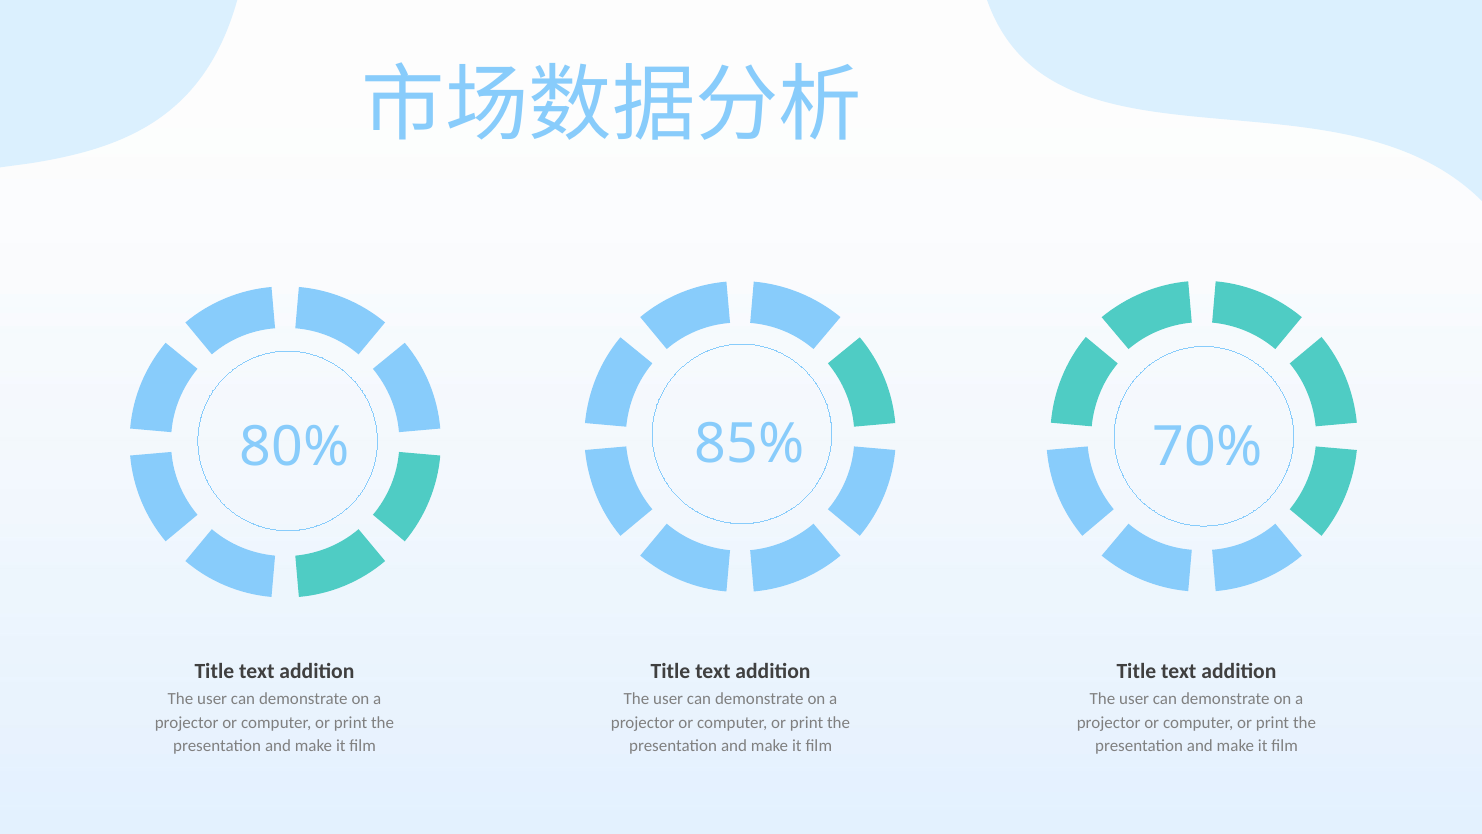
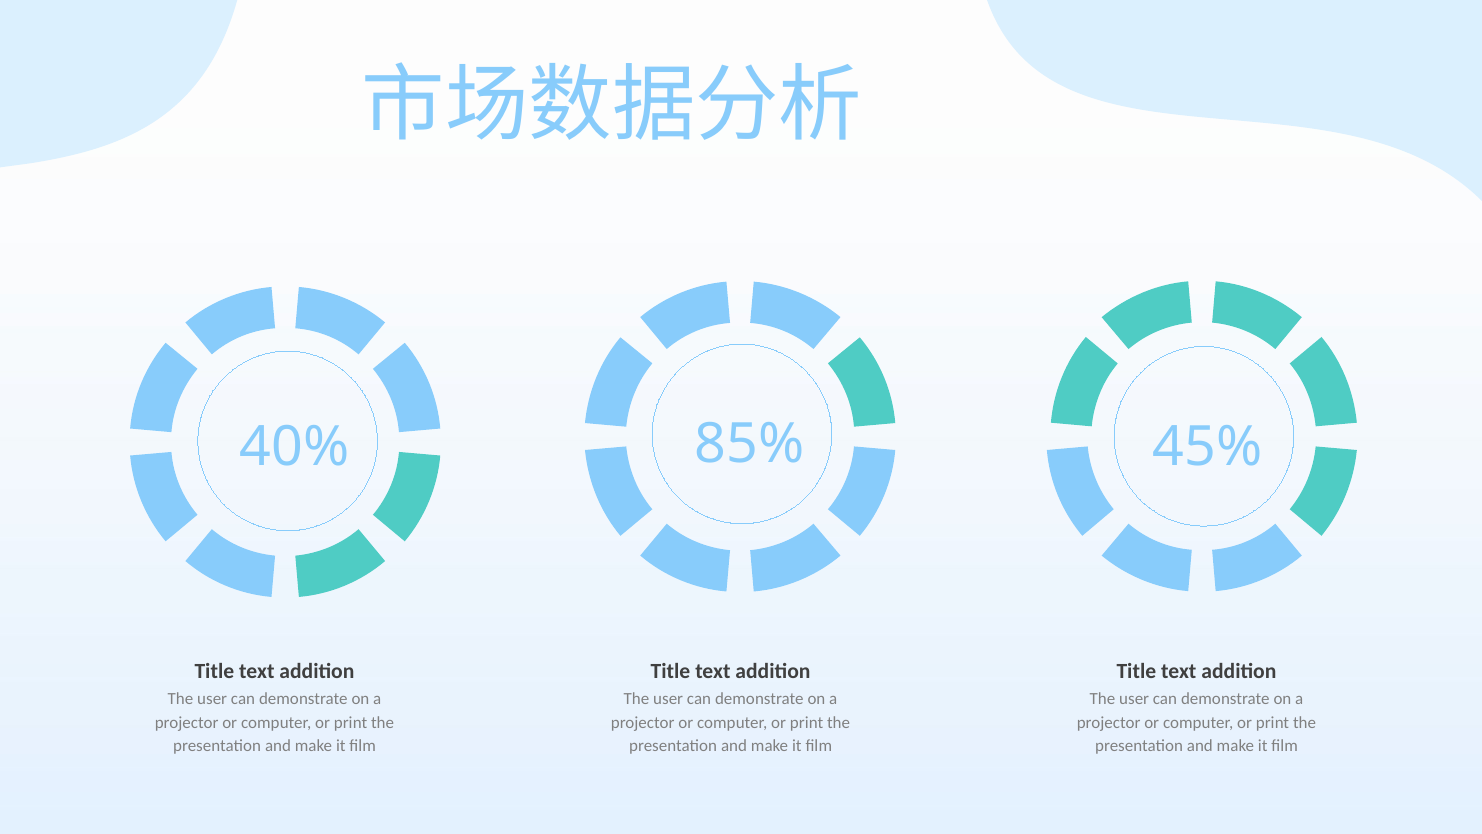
80%: 80% -> 40% (295, 447)
70%: 70% -> 45% (1207, 447)
